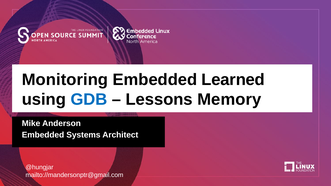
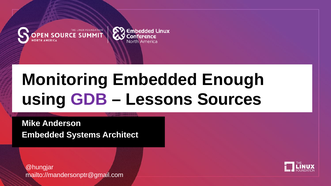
Learned: Learned -> Enough (233, 80)
GDB colour: blue -> purple (89, 99)
Memory: Memory -> Sources (229, 99)
